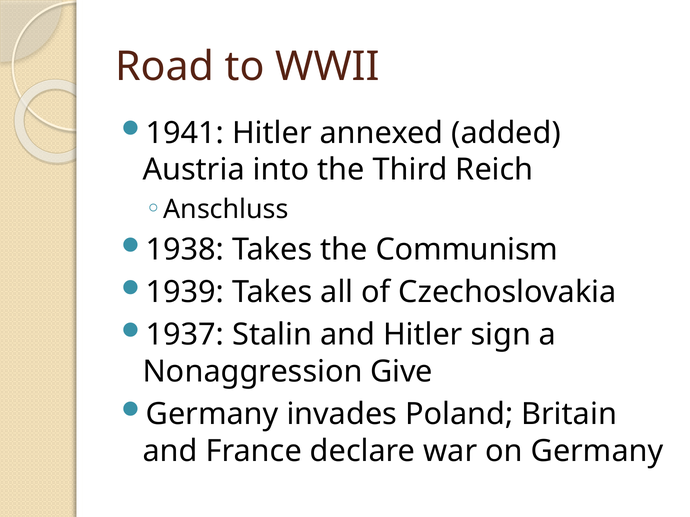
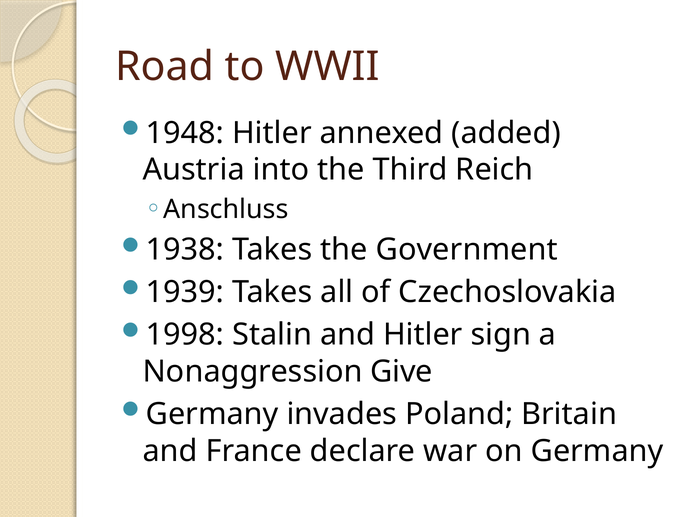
1941: 1941 -> 1948 (185, 133)
Communism: Communism -> Government (467, 250)
1937: 1937 -> 1998 (185, 335)
